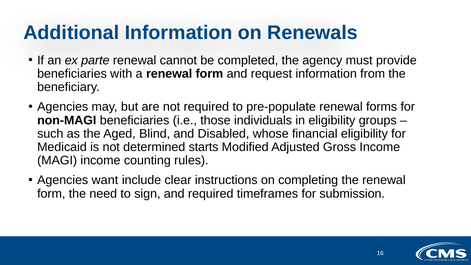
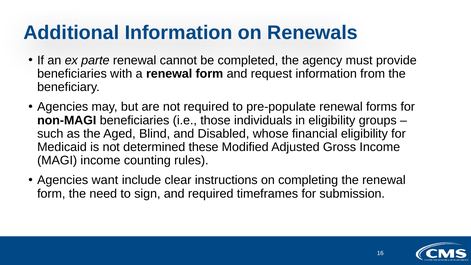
starts: starts -> these (204, 147)
